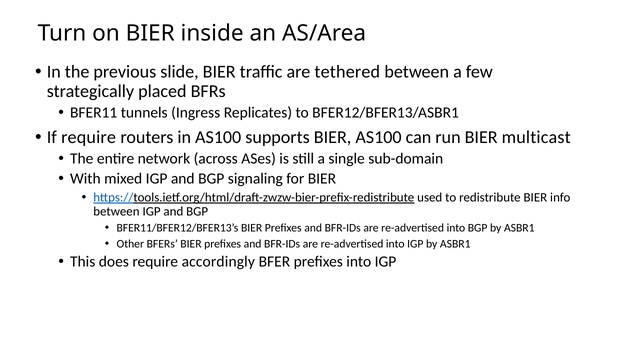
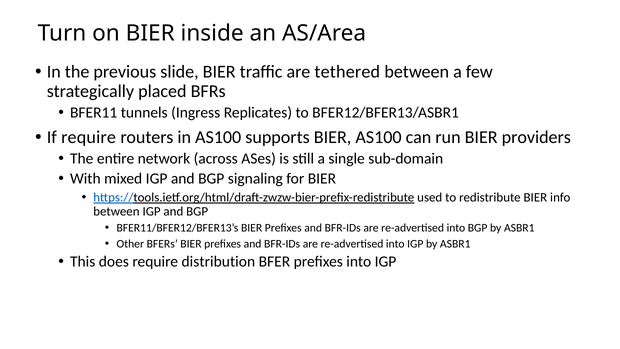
multicast: multicast -> providers (536, 137)
accordingly: accordingly -> distribution (218, 262)
